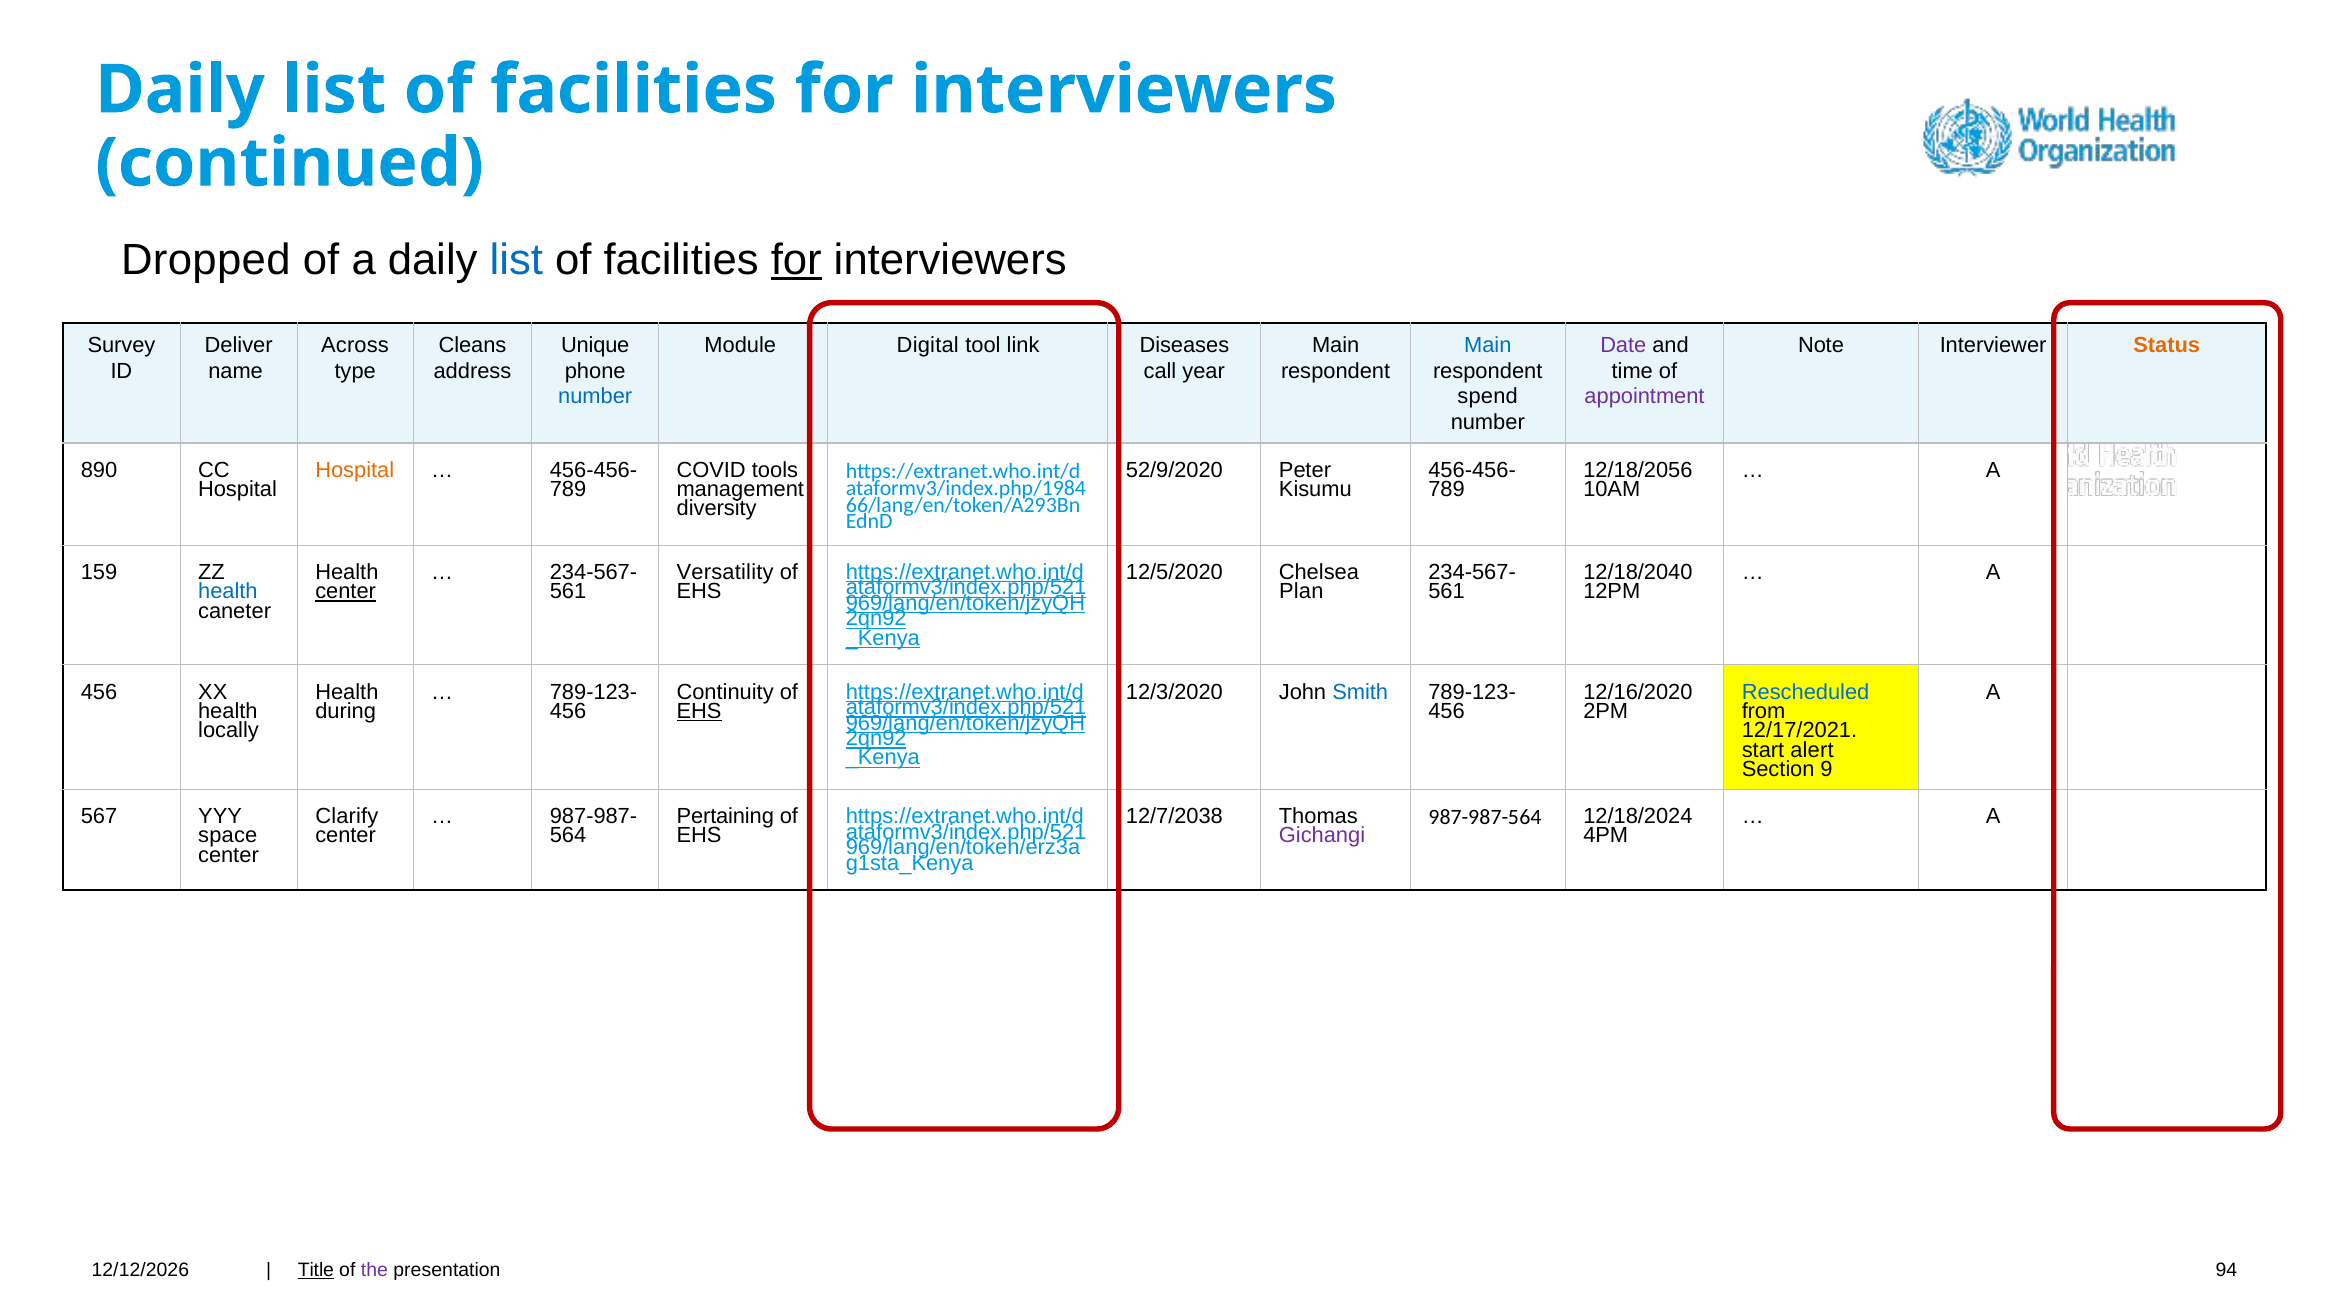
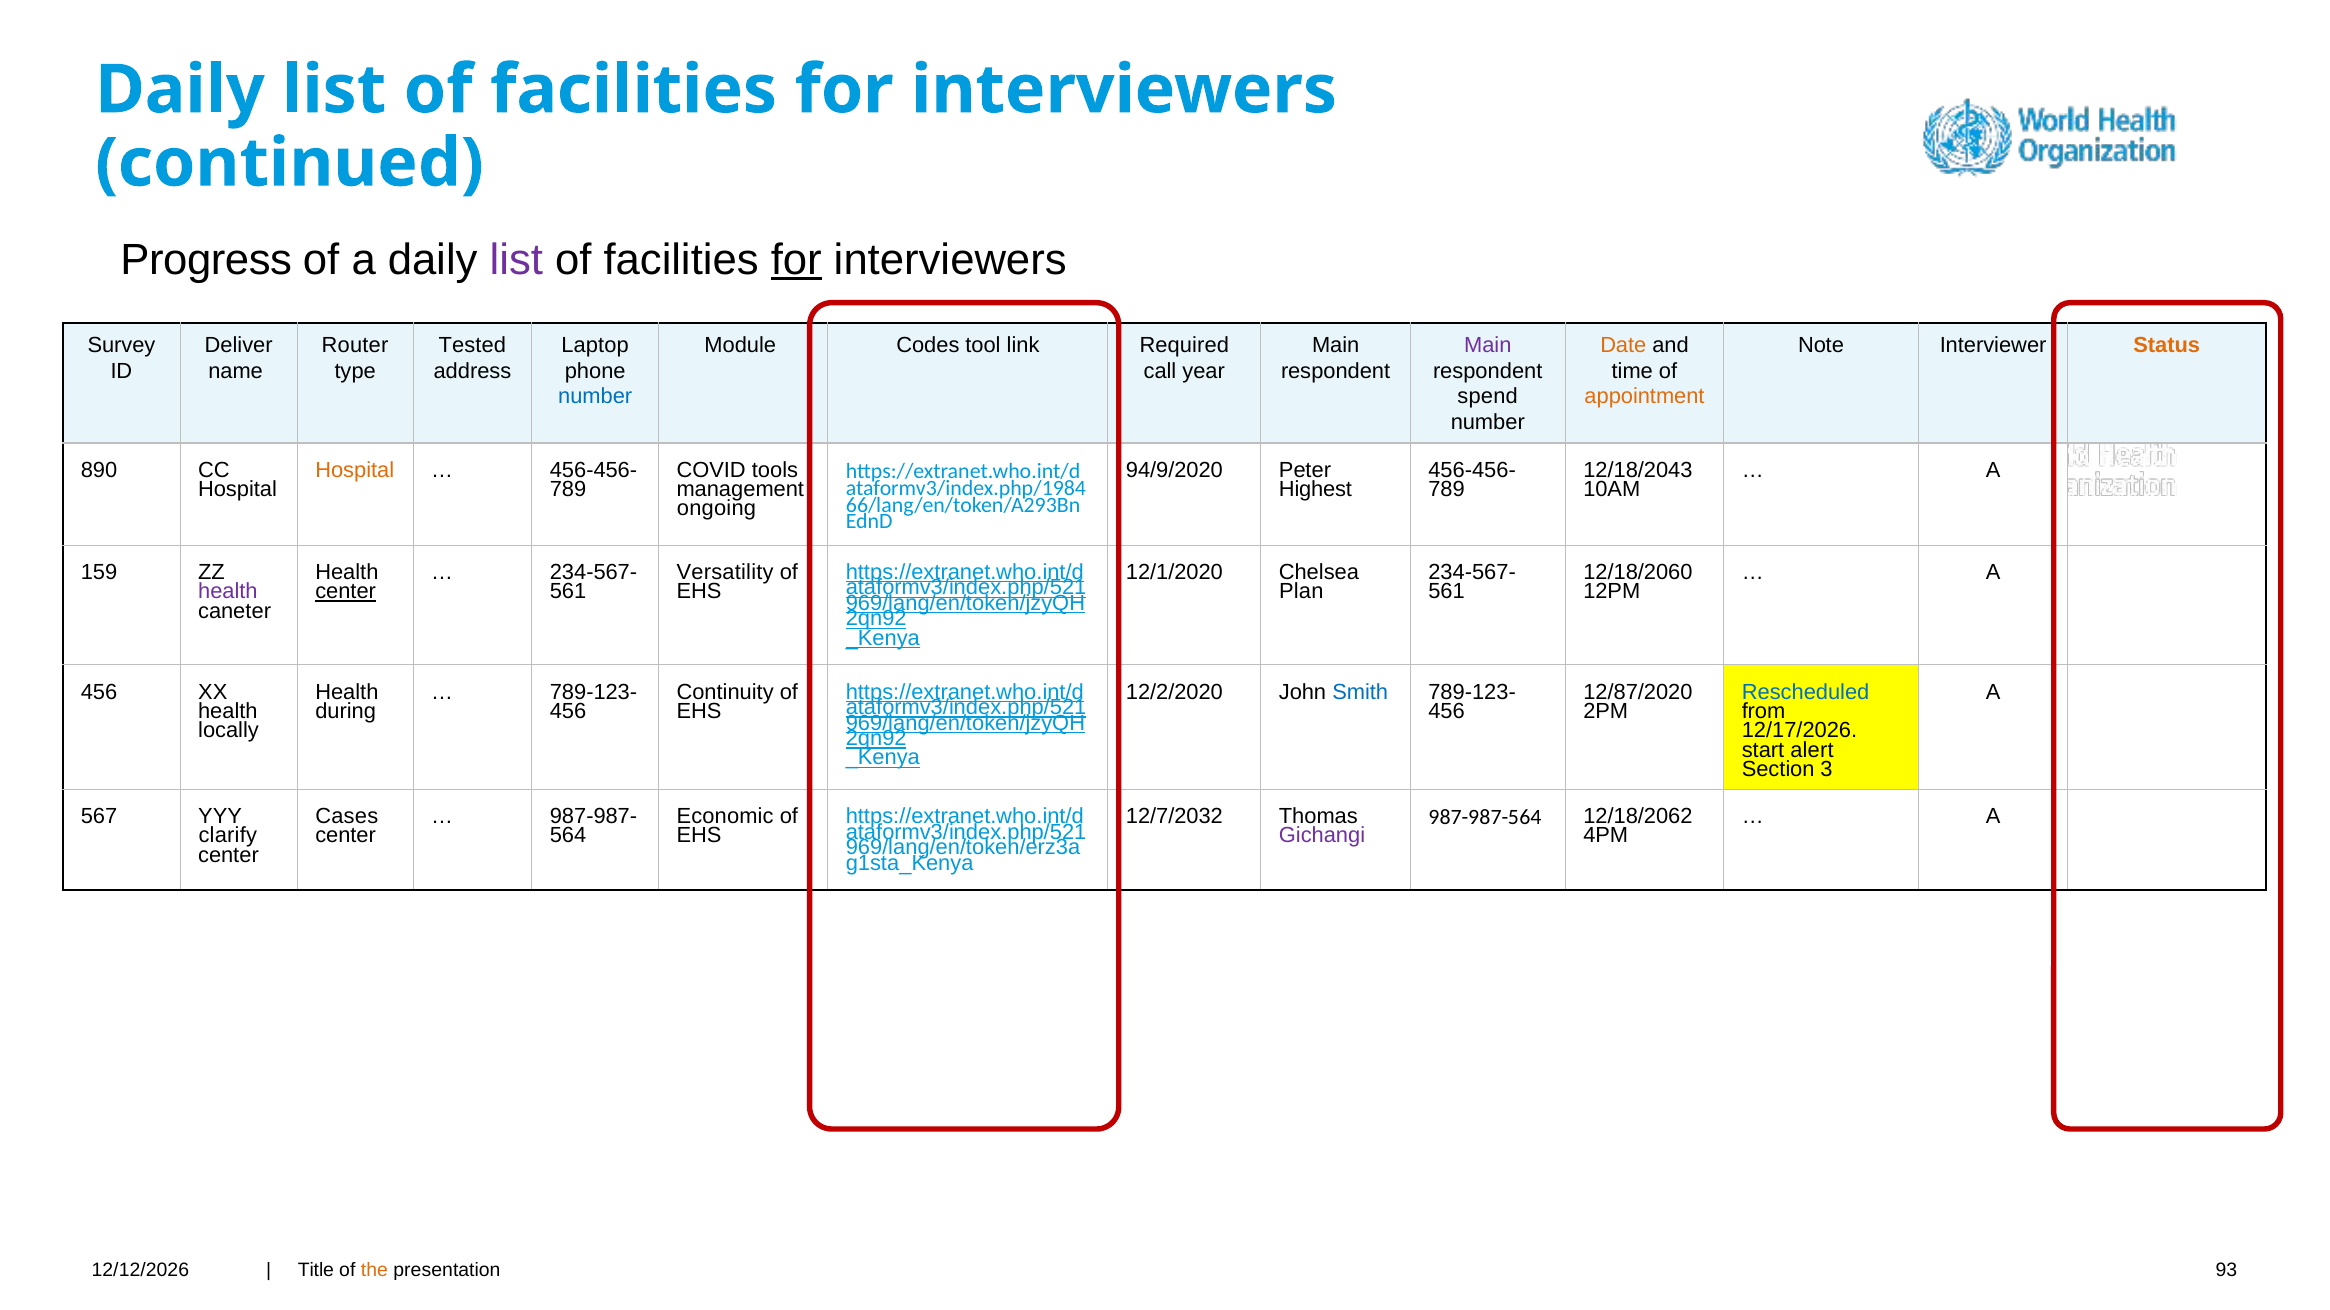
Dropped: Dropped -> Progress (206, 260)
list colour: blue -> purple (516, 260)
Across: Across -> Router (355, 346)
Cleans: Cleans -> Tested (472, 346)
Unique: Unique -> Laptop (595, 346)
Digital: Digital -> Codes (928, 346)
Diseases: Diseases -> Required (1184, 346)
Main colour: blue -> purple (1488, 346)
Date colour: purple -> orange (1623, 346)
appointment colour: purple -> orange (1645, 397)
52/9/2020: 52/9/2020 -> 94/9/2020 (1174, 470)
12/18/2056: 12/18/2056 -> 12/18/2043 (1638, 470)
Kisumu: Kisumu -> Highest (1315, 490)
diversity: diversity -> ongoing (716, 509)
12/5/2020: 12/5/2020 -> 12/1/2020 (1174, 572)
12/18/2040: 12/18/2040 -> 12/18/2060 (1638, 572)
health colour: blue -> purple (228, 592)
12/3/2020: 12/3/2020 -> 12/2/2020 (1174, 692)
12/16/2020: 12/16/2020 -> 12/87/2020 (1638, 692)
EHS underline: present -> none (699, 712)
12/17/2021: 12/17/2021 -> 12/17/2026 (1800, 731)
9: 9 -> 3 (1827, 770)
Clarify: Clarify -> Cases (347, 817)
Pertaining: Pertaining -> Economic (725, 817)
12/7/2038: 12/7/2038 -> 12/7/2032 (1174, 817)
12/18/2024: 12/18/2024 -> 12/18/2062 (1638, 817)
space: space -> clarify (228, 836)
Title underline: present -> none (316, 1271)
the colour: purple -> orange (374, 1271)
94: 94 -> 93 (2226, 1271)
